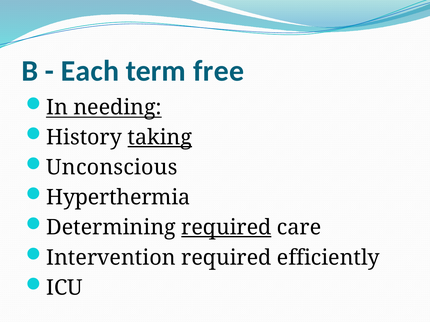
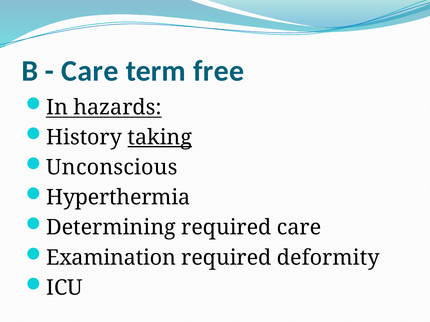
Each: Each -> Care (90, 71)
needing: needing -> hazards (118, 108)
required underline: present -> none (226, 228)
Intervention: Intervention -> Examination (111, 258)
efficiently: efficiently -> deformity (328, 258)
